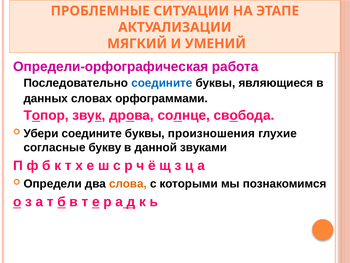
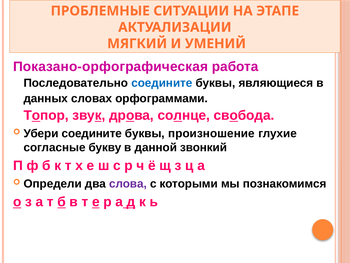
Определи-орфографическая: Определи-орфографическая -> Показано-орфографическая (111, 67)
произношения: произношения -> произношение (211, 133)
звуками: звуками -> звонкий (204, 147)
слова colour: orange -> purple (128, 183)
